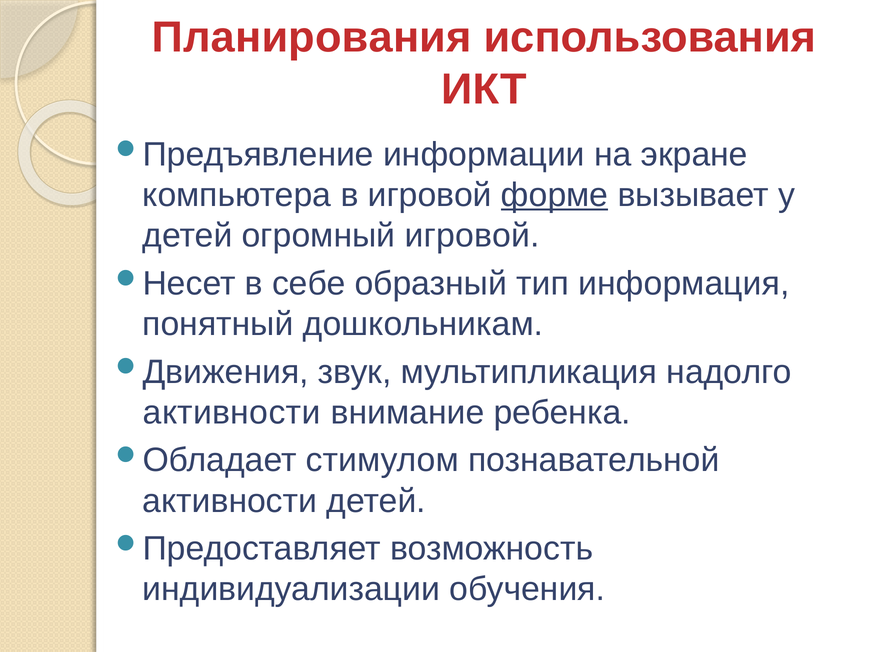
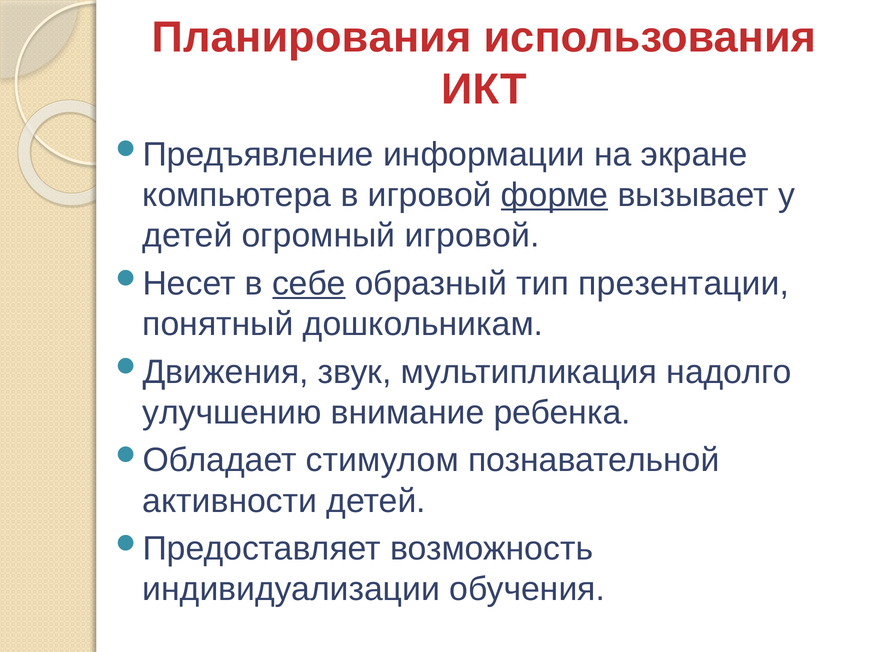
себе underline: none -> present (309, 283)
информация: информация -> презентации (684, 283)
активности: активности -> улучшению (232, 412)
